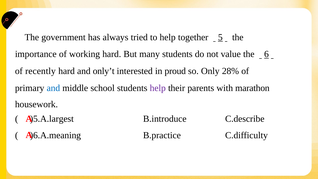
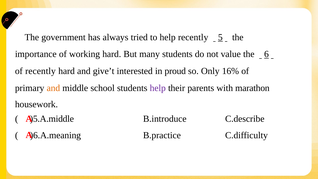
help together: together -> recently (193, 37)
only’t: only’t -> give’t (104, 71)
28%: 28% -> 16% (230, 71)
and colour: blue -> orange (53, 88)
)5.A.largest: )5.A.largest -> )5.A.middle (52, 119)
